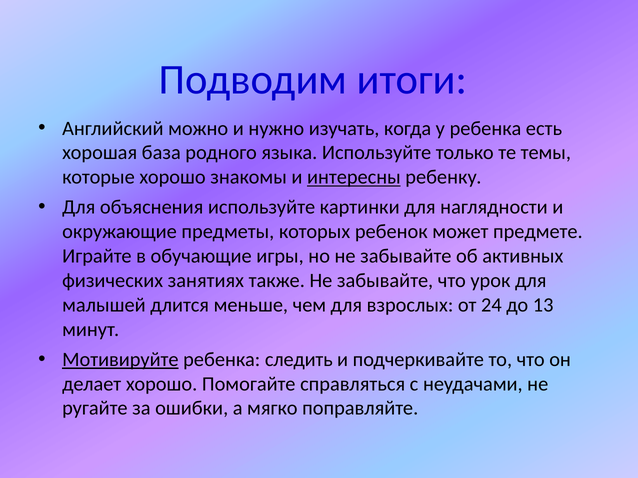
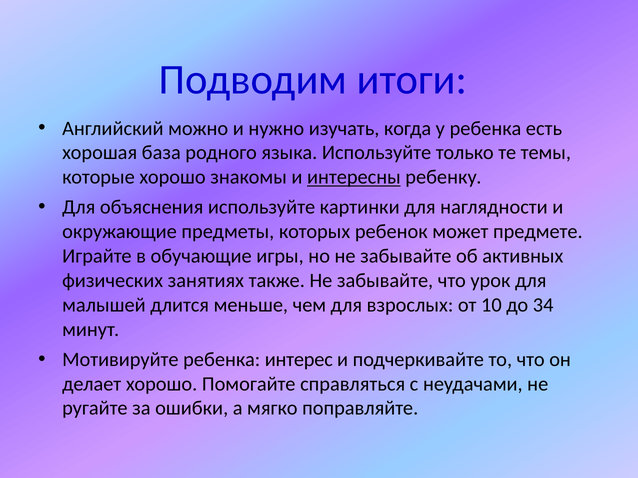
24: 24 -> 10 (491, 305)
13: 13 -> 34 (543, 305)
Мотивируйте underline: present -> none (120, 360)
следить: следить -> интерес (299, 360)
